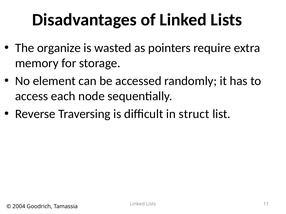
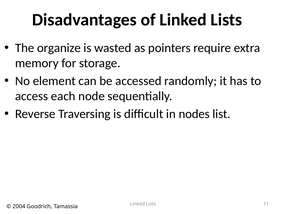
struct: struct -> nodes (194, 114)
